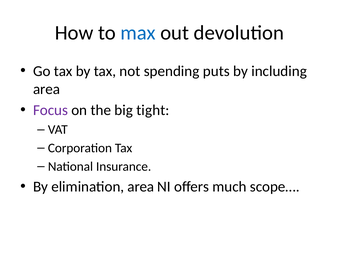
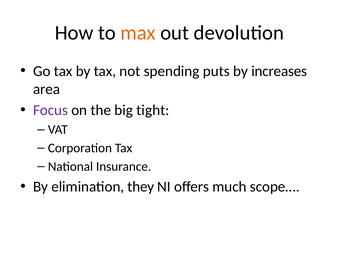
max colour: blue -> orange (138, 33)
including: including -> increases (279, 71)
elimination area: area -> they (141, 187)
